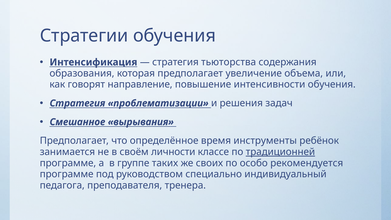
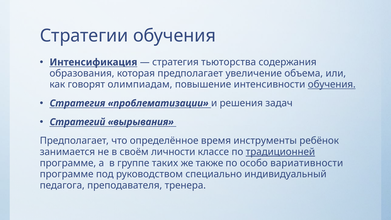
направление: направление -> олимпиадам (140, 85)
обучения underline: none -> present (332, 85)
Смешанное: Смешанное -> Стратегий (77, 122)
своих: своих -> также (209, 163)
рекомендуется: рекомендуется -> вариативности (307, 163)
